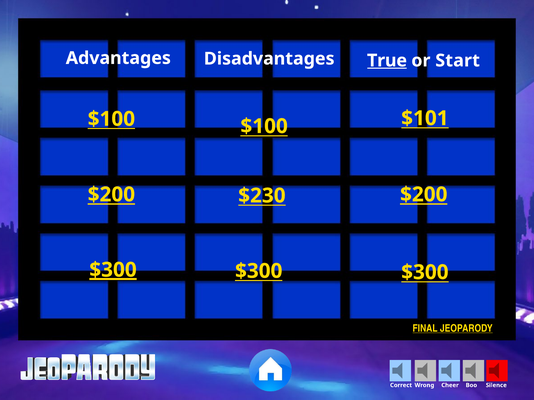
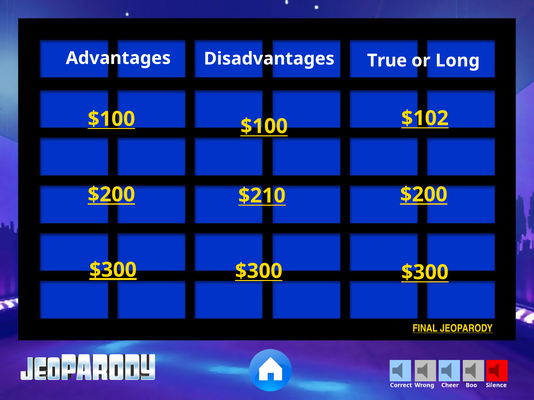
True underline: present -> none (387, 61)
Start: Start -> Long (458, 61)
$101: $101 -> $102 (425, 118)
$230: $230 -> $210 (262, 196)
